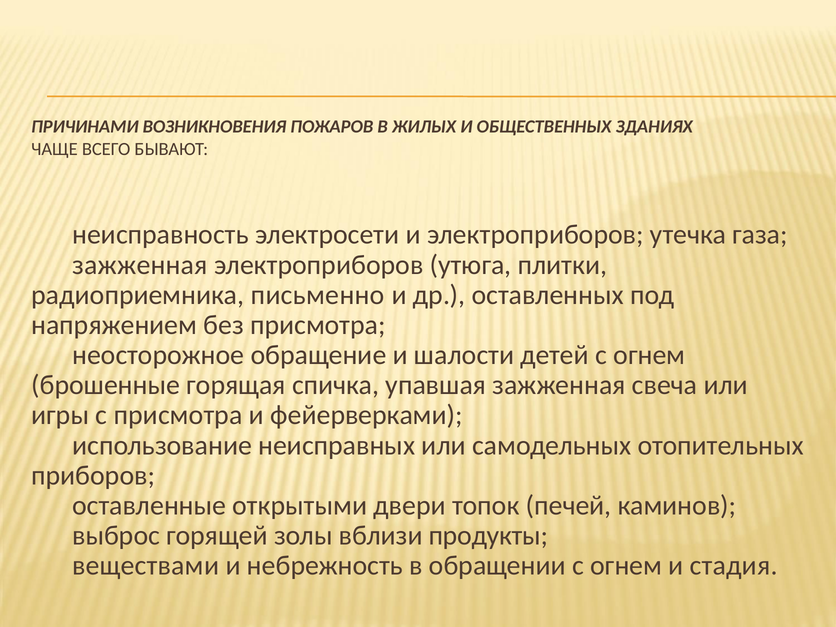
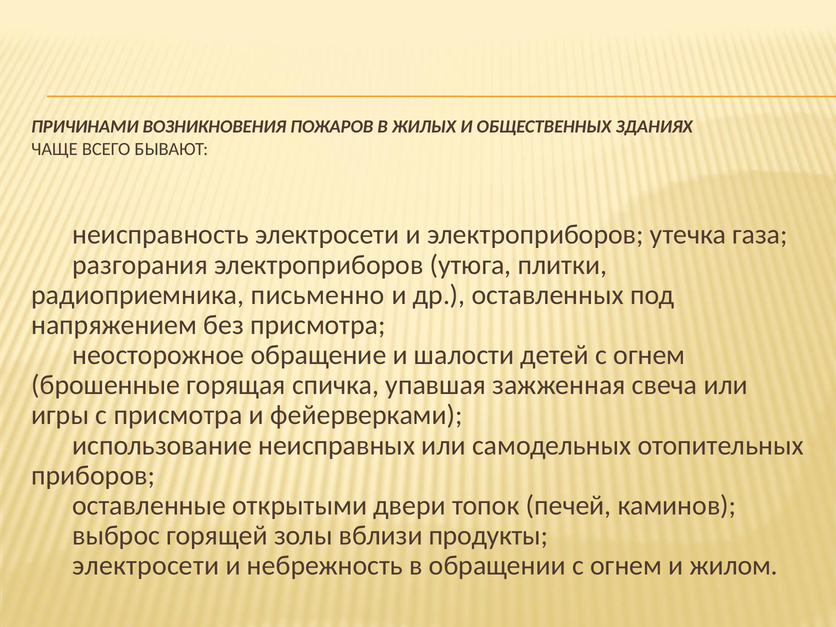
зажженная: зажженная -> разгорания (140, 265)
веществами: веществами -> электросети (146, 566)
стадия: стадия -> жилом (734, 566)
